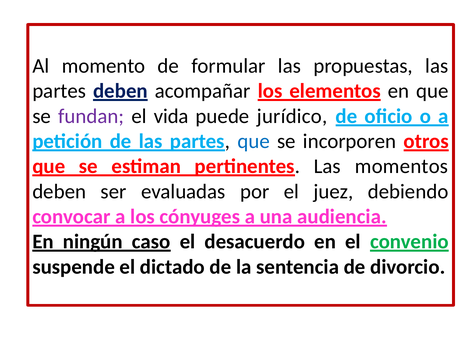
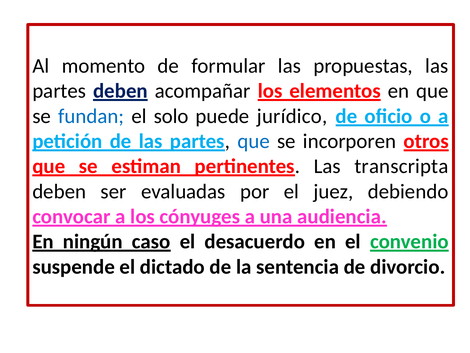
fundan colour: purple -> blue (91, 116)
vida: vida -> solo (171, 116)
momentos: momentos -> transcripta (401, 166)
